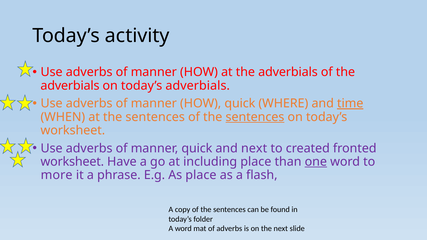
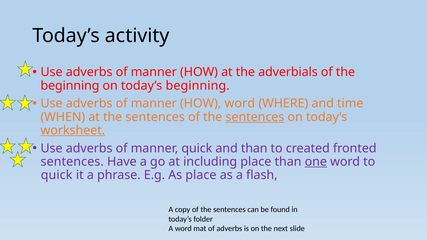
adverbials: adverbials -> beginning (70, 86)
today’s adverbials: adverbials -> beginning (198, 86)
HOW quick: quick -> word (240, 104)
time underline: present -> none (350, 104)
worksheet underline: none -> present (73, 130)
and next: next -> than (254, 148)
worksheet: worksheet -> sentences (72, 162)
more: more -> quick (57, 175)
